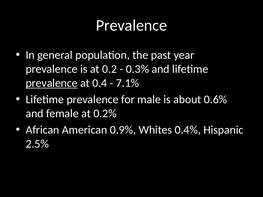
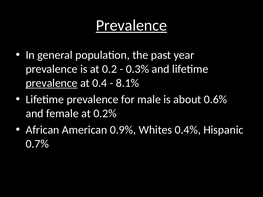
Prevalence underline: none -> present (131, 25)
7.1%: 7.1% -> 8.1% (128, 83)
2.5%: 2.5% -> 0.7% (37, 144)
